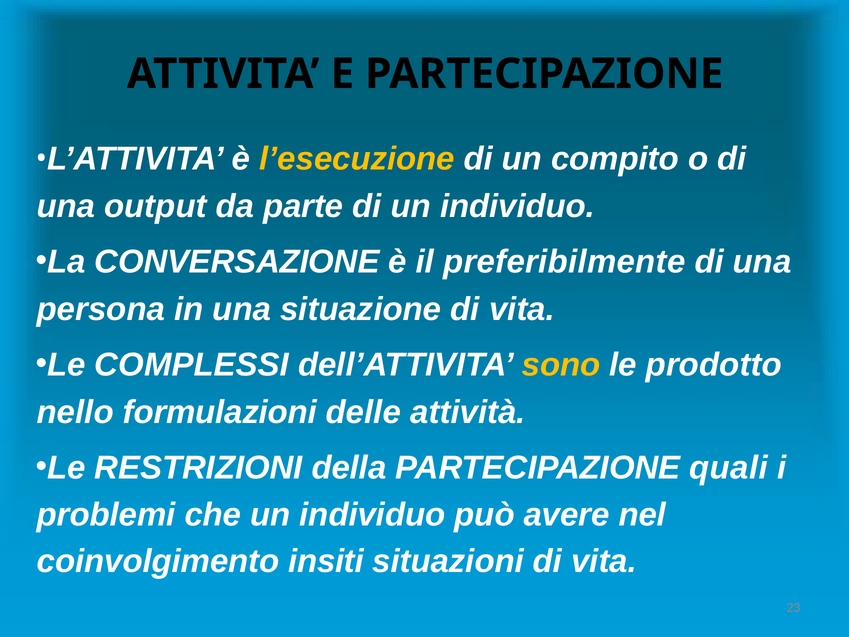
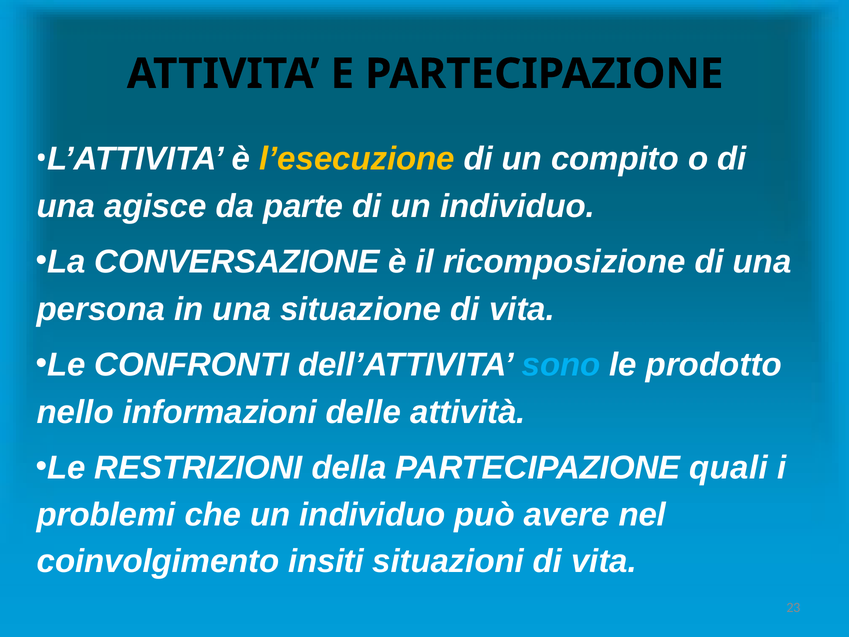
output: output -> agisce (155, 206)
preferibilmente: preferibilmente -> ricomposizione (564, 262)
COMPLESSI: COMPLESSI -> CONFRONTI (192, 365)
sono colour: yellow -> light blue (561, 365)
formulazioni: formulazioni -> informazioni (220, 412)
